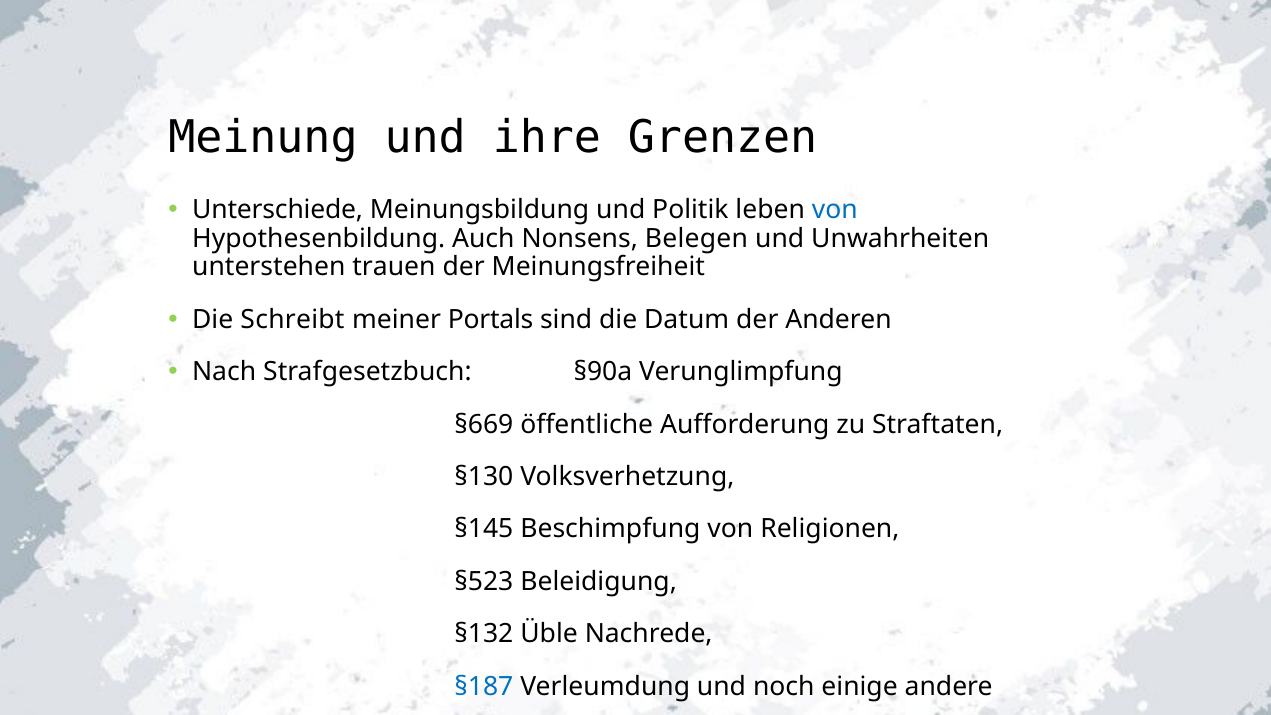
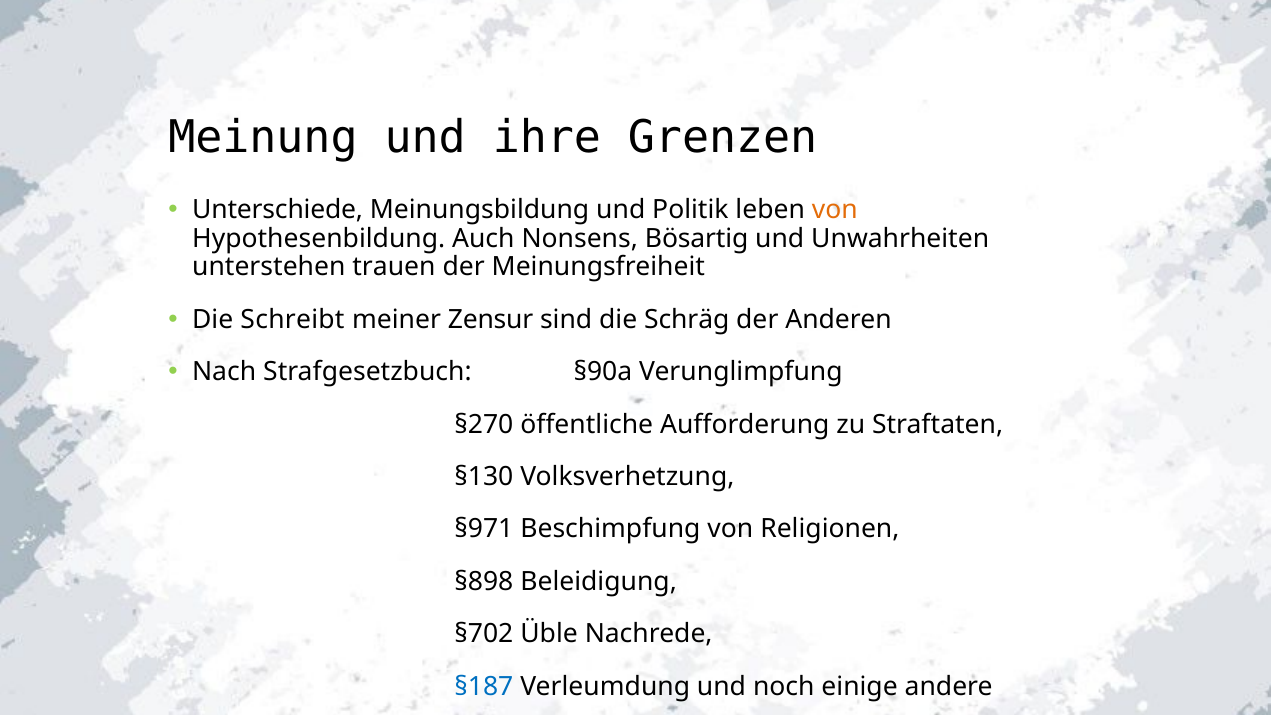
von colour: blue -> orange (835, 210)
Belegen: Belegen -> Bösartig (697, 238)
Portals: Portals -> Zensur (491, 319)
Datum: Datum -> Schräg (687, 319)
§669: §669 -> §270 (484, 424)
§145: §145 -> §971 (484, 529)
§523: §523 -> §898 (484, 582)
§132: §132 -> §702 (484, 634)
